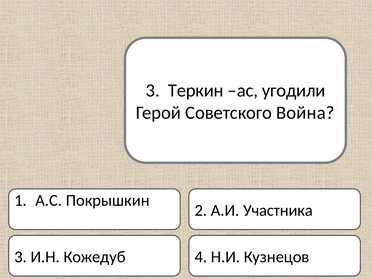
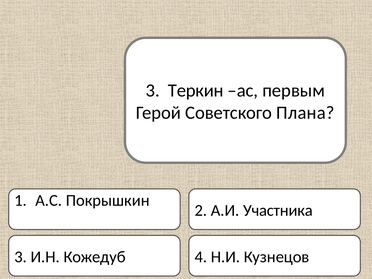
угодили: угодили -> первым (294, 90)
Война: Война -> Плана (305, 113)
